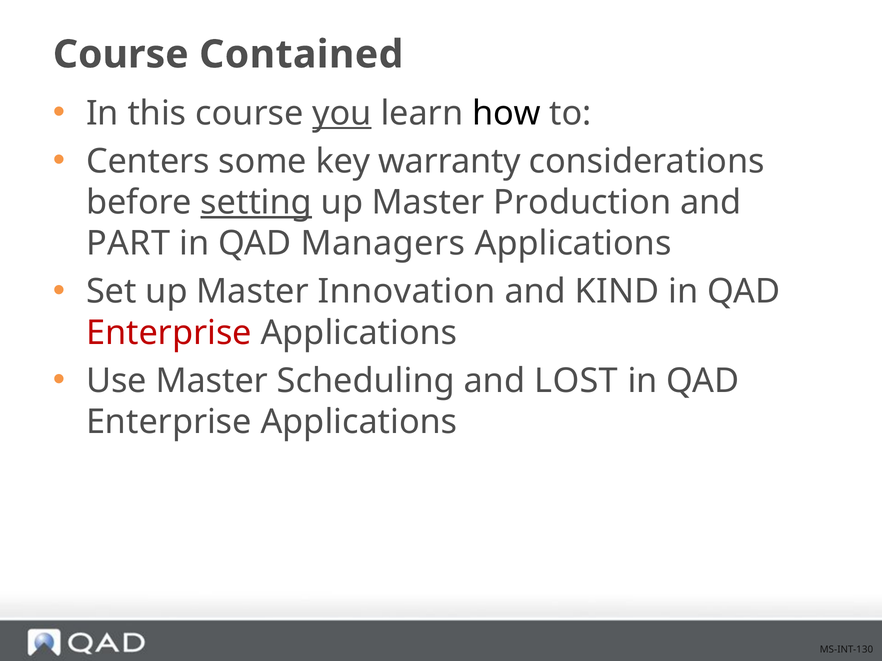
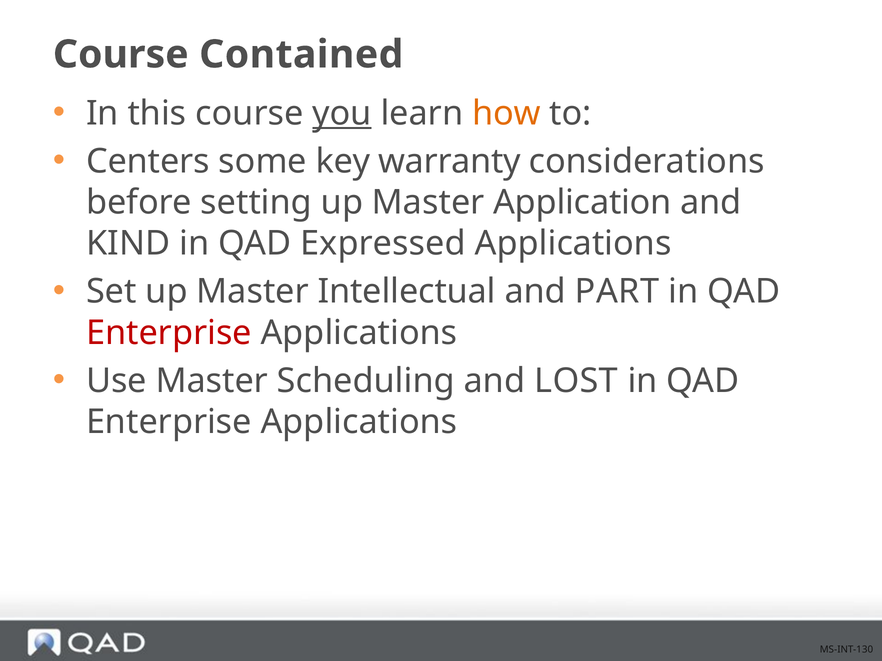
how colour: black -> orange (506, 113)
setting underline: present -> none (256, 203)
Production: Production -> Application (582, 203)
PART: PART -> KIND (128, 244)
Managers: Managers -> Expressed (383, 244)
Innovation: Innovation -> Intellectual (407, 292)
KIND: KIND -> PART (617, 292)
